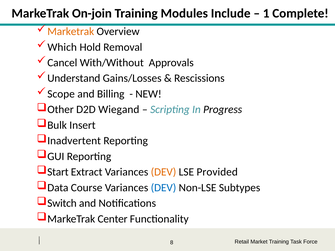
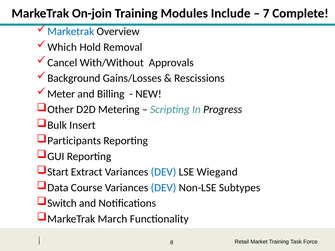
1: 1 -> 7 (266, 13)
Marketrak colour: orange -> blue (71, 31)
Understand: Understand -> Background (74, 78)
Scope: Scope -> Meter (61, 94)
Wiegand: Wiegand -> Metering (119, 110)
Inadvertent: Inadvertent -> Participants (74, 141)
DEV colour: orange -> blue (163, 172)
Provided: Provided -> Wiegand (217, 172)
Center: Center -> March (112, 219)
